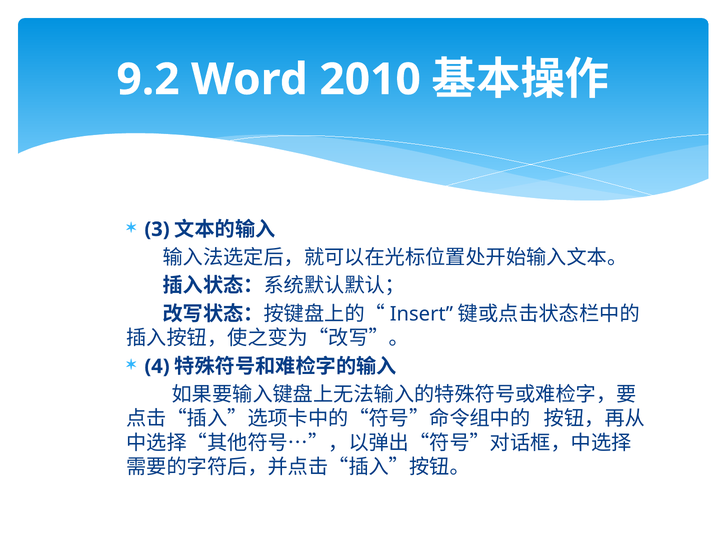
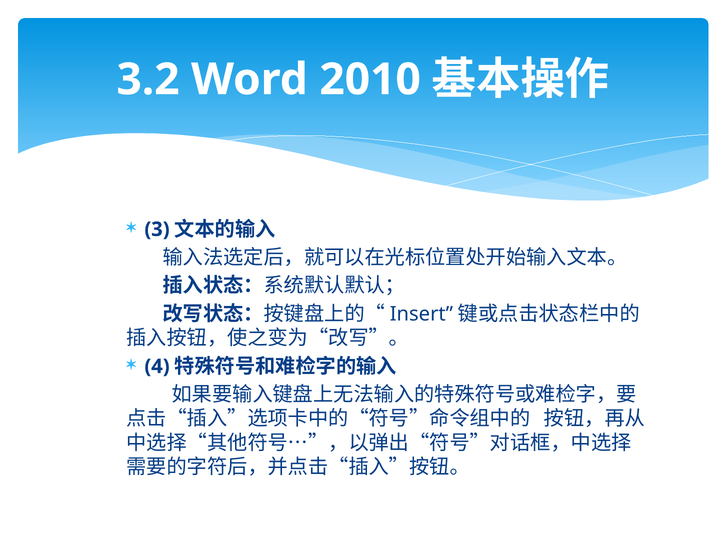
9.2: 9.2 -> 3.2 (148, 80)
